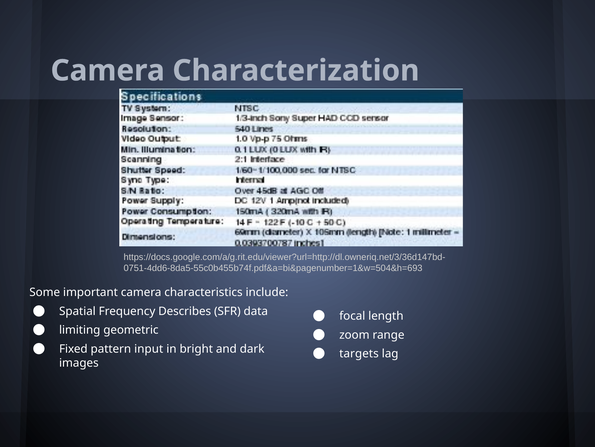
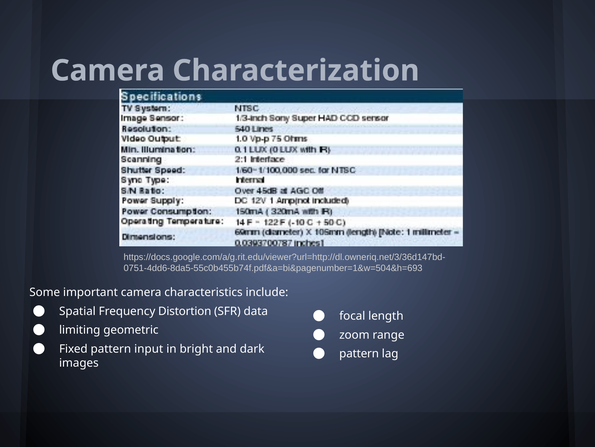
Describes: Describes -> Distortion (185, 311)
targets: targets -> pattern (359, 353)
